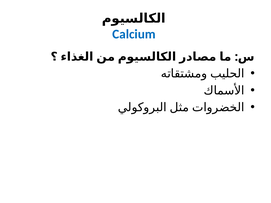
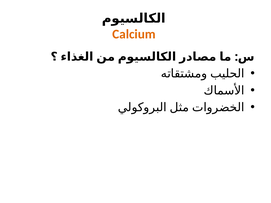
Calcium colour: blue -> orange (134, 34)
